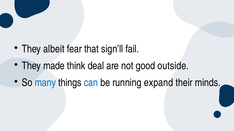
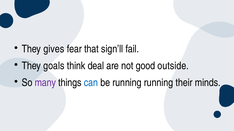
albeit: albeit -> gives (54, 49)
made: made -> goals (54, 66)
many colour: blue -> purple (45, 83)
running expand: expand -> running (159, 83)
